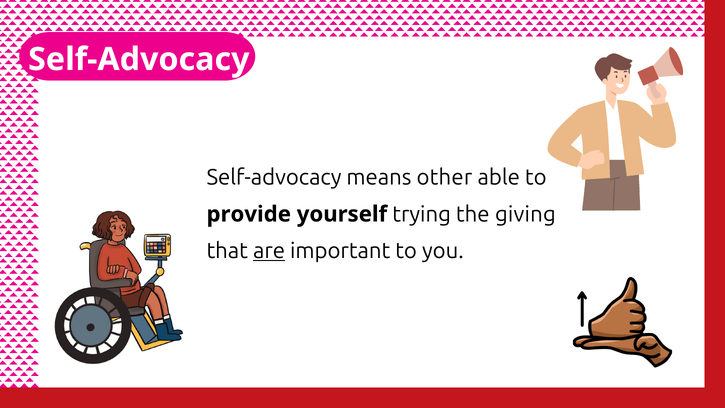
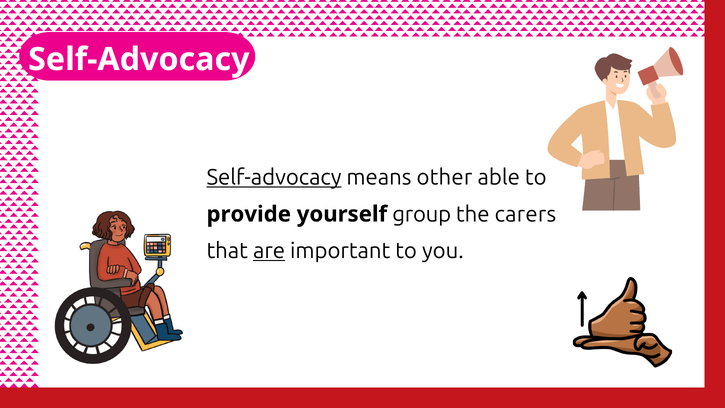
Self-advocacy underline: none -> present (274, 177)
trying: trying -> group (422, 214)
giving: giving -> carers (525, 214)
